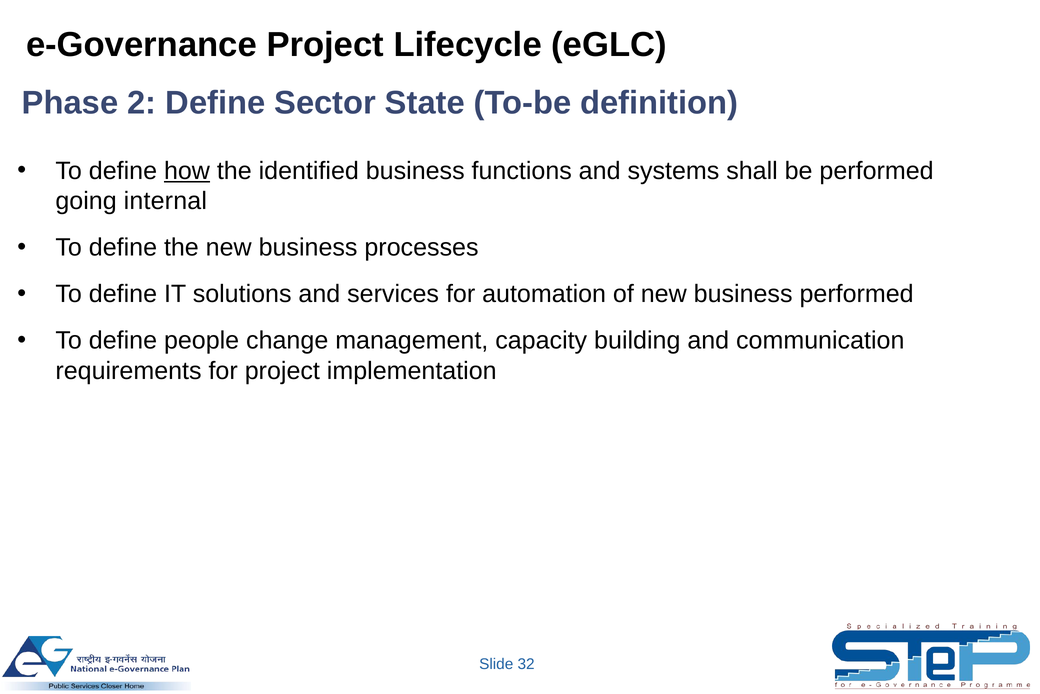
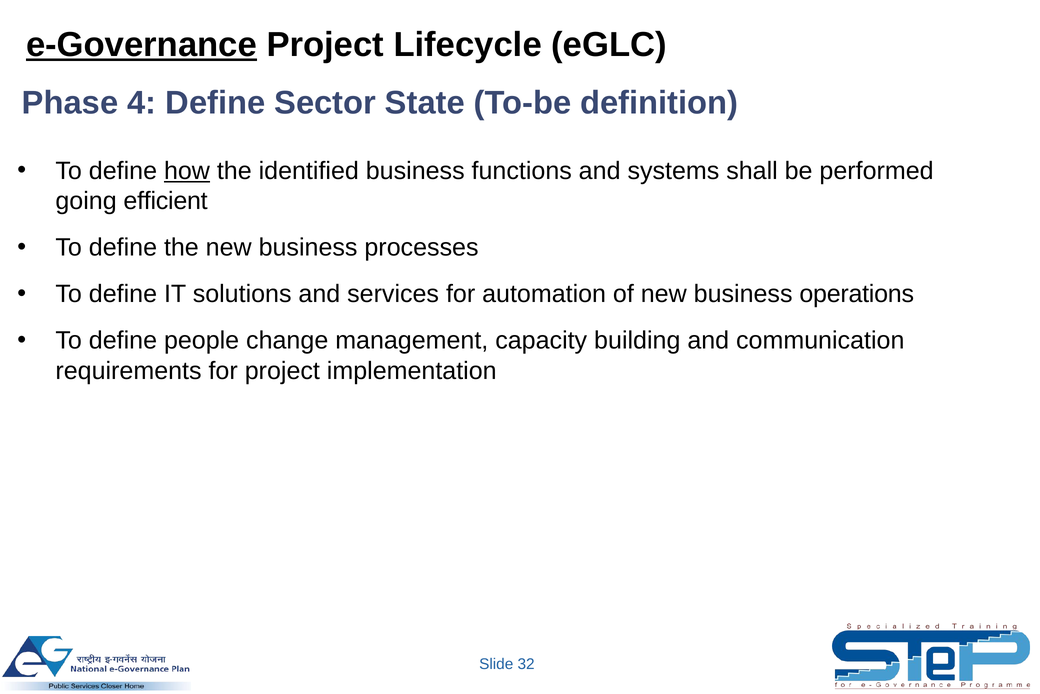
e-Governance underline: none -> present (141, 45)
2: 2 -> 4 (142, 103)
internal: internal -> efficient (166, 201)
business performed: performed -> operations (857, 294)
